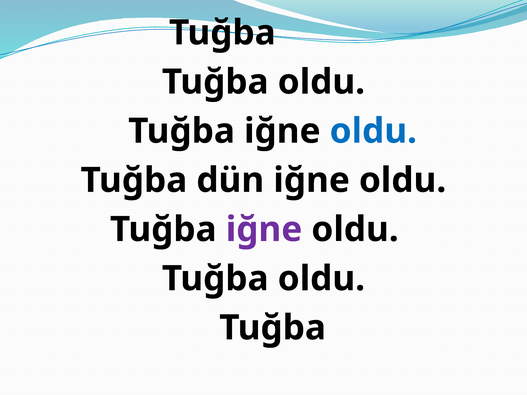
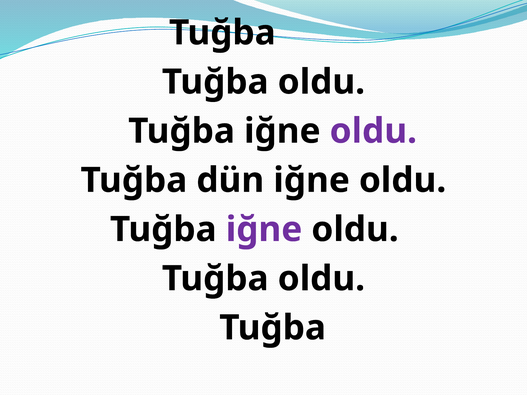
oldu colour: blue -> purple (373, 131)
